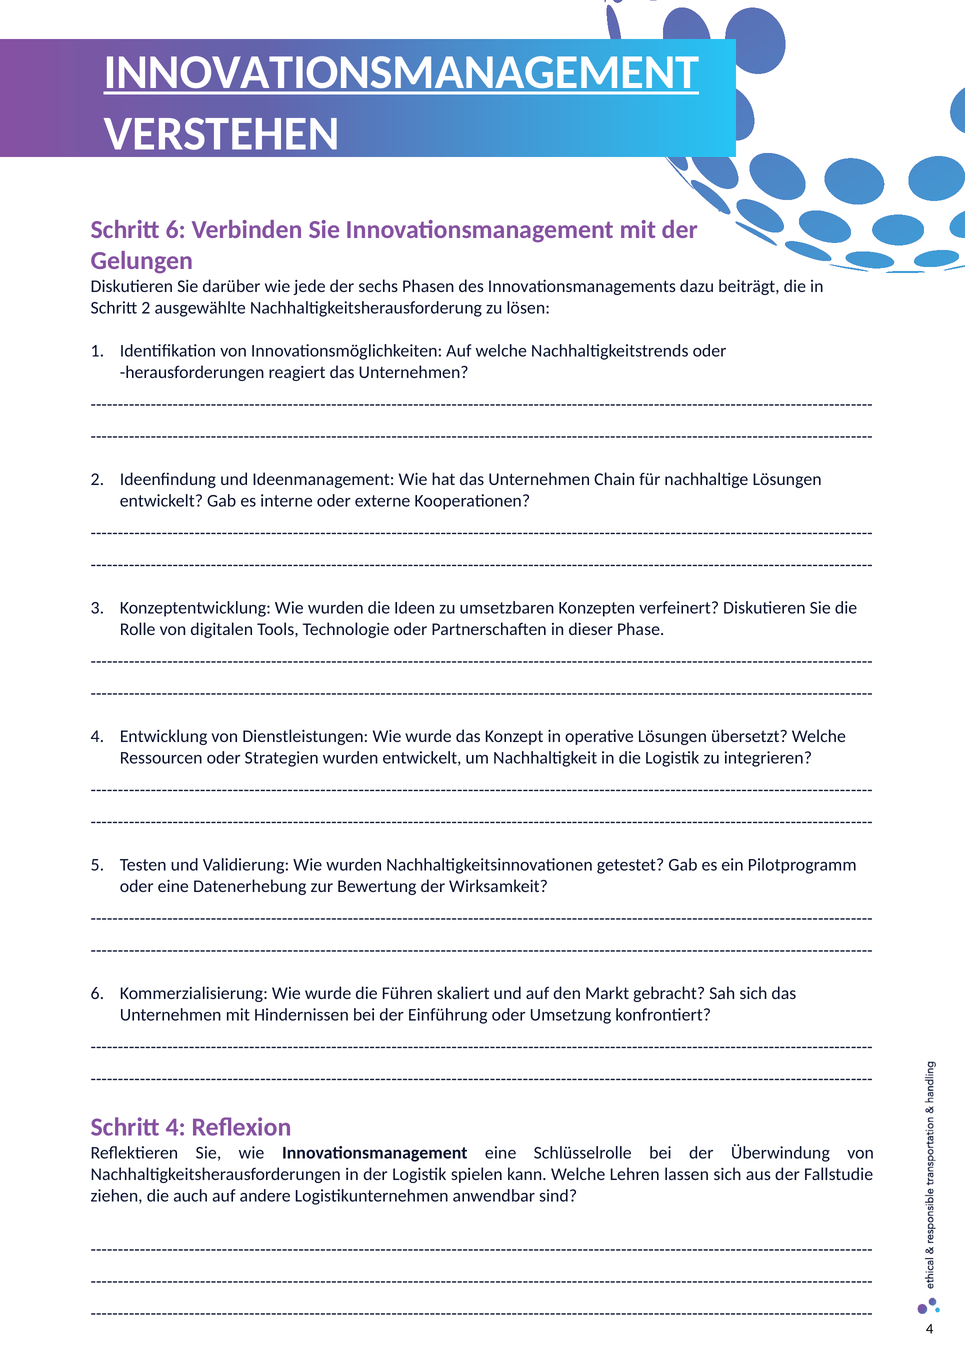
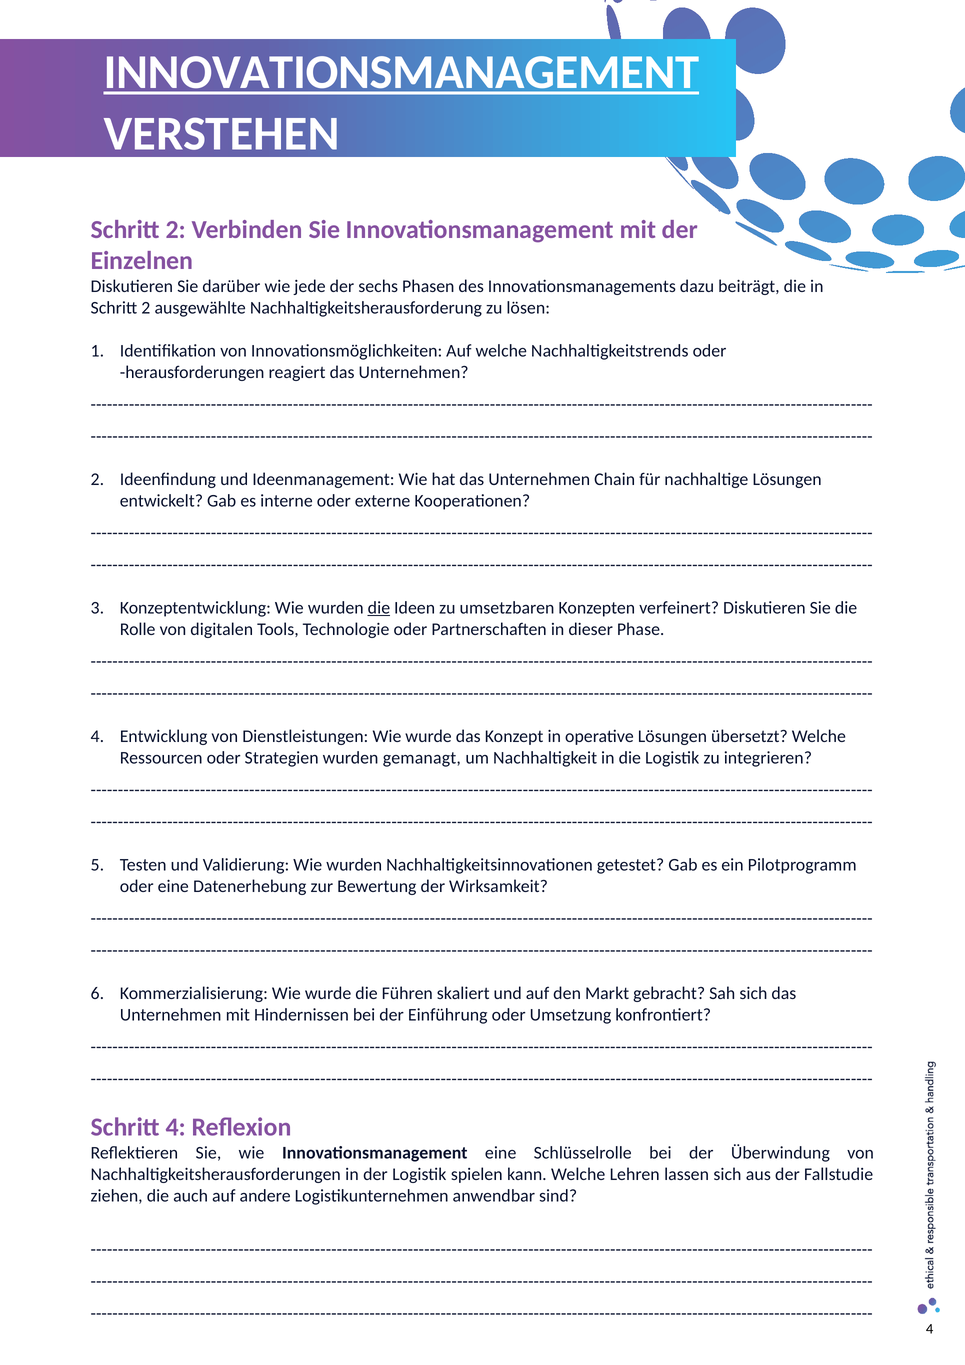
6: 6 -> 2 (176, 230)
Gelungen: Gelungen -> Einzelnen (142, 261)
die underline: none -> present (379, 608)
wurden entwickelt: entwickelt -> gemanagt (422, 758)
